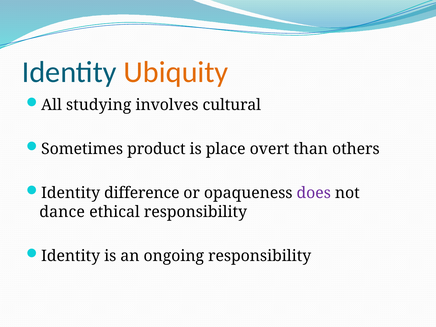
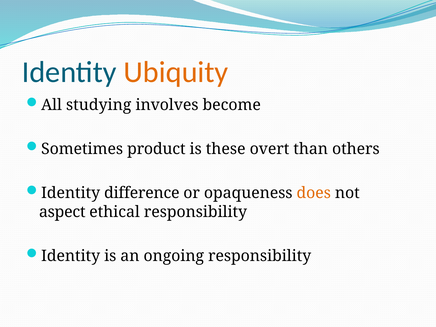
cultural: cultural -> become (232, 105)
place: place -> these (226, 149)
does colour: purple -> orange (314, 193)
dance: dance -> aspect (62, 212)
